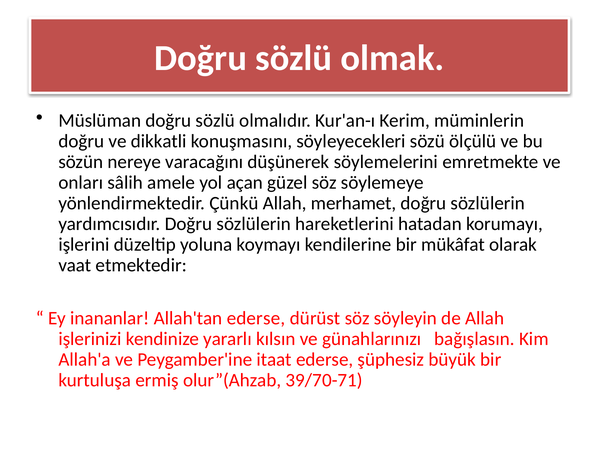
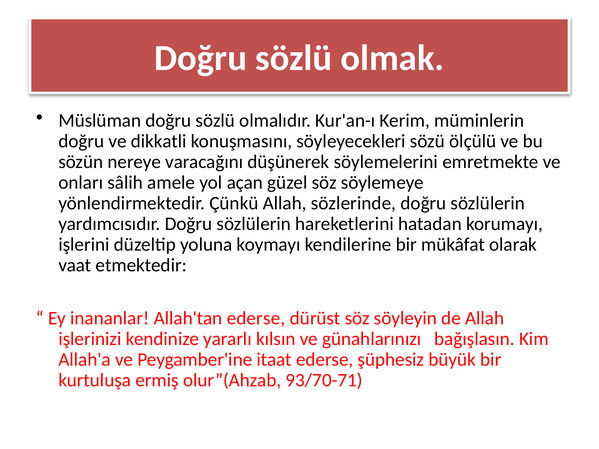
merhamet: merhamet -> sözlerinde (354, 203)
39/70-71: 39/70-71 -> 93/70-71 (324, 380)
